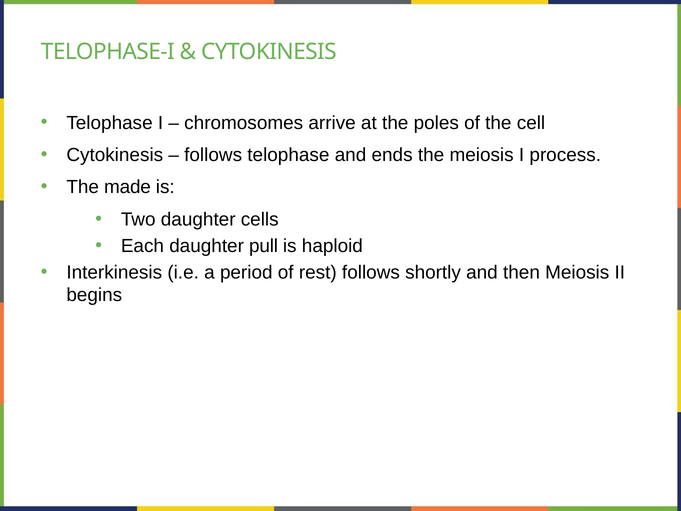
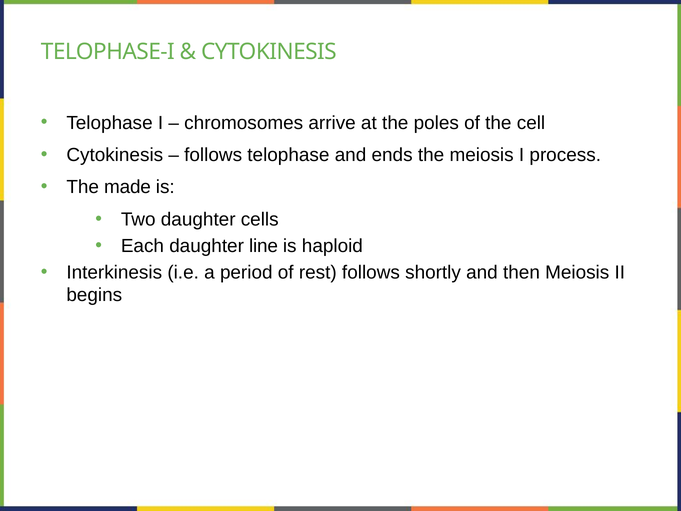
pull: pull -> line (264, 246)
